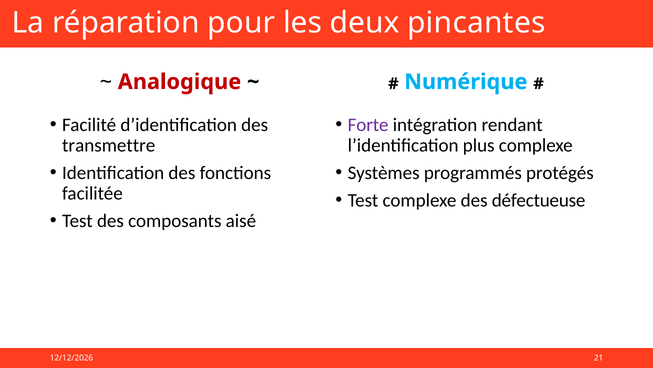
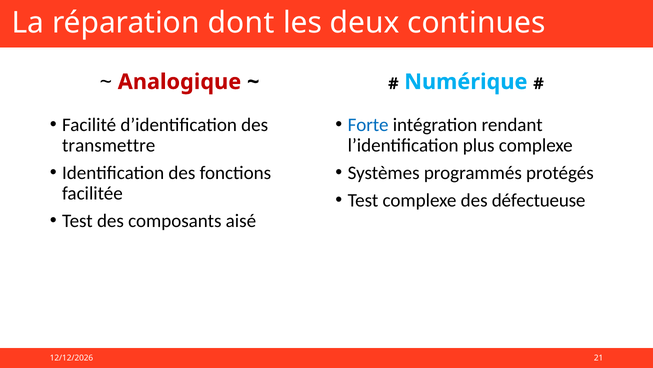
pour: pour -> dont (241, 23)
pincantes: pincantes -> continues (476, 23)
Forte colour: purple -> blue (368, 125)
